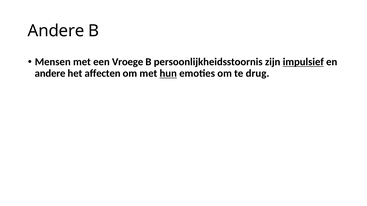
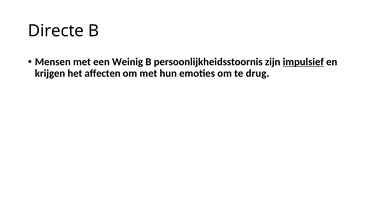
Andere: Andere -> Directe (56, 31)
Vroege: Vroege -> Weinig (128, 62)
andere: andere -> krijgen (50, 74)
hun underline: present -> none (168, 74)
